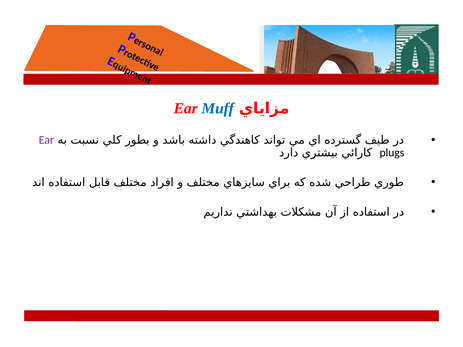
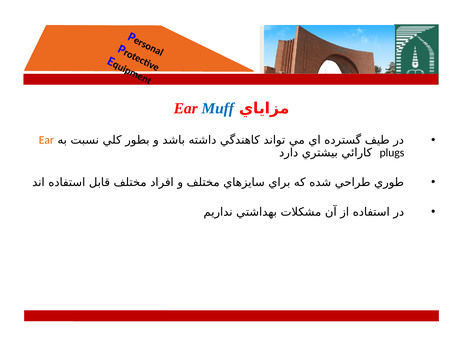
Ear colour: purple -> orange (46, 140)
